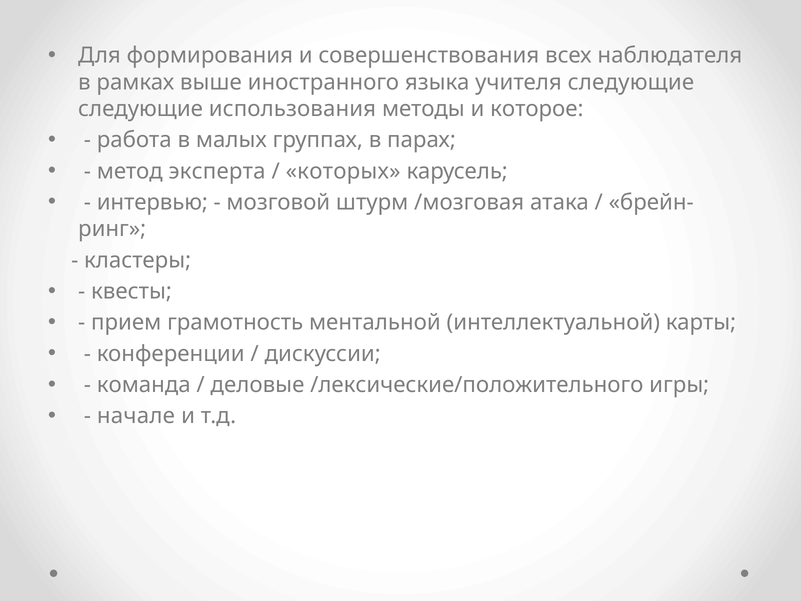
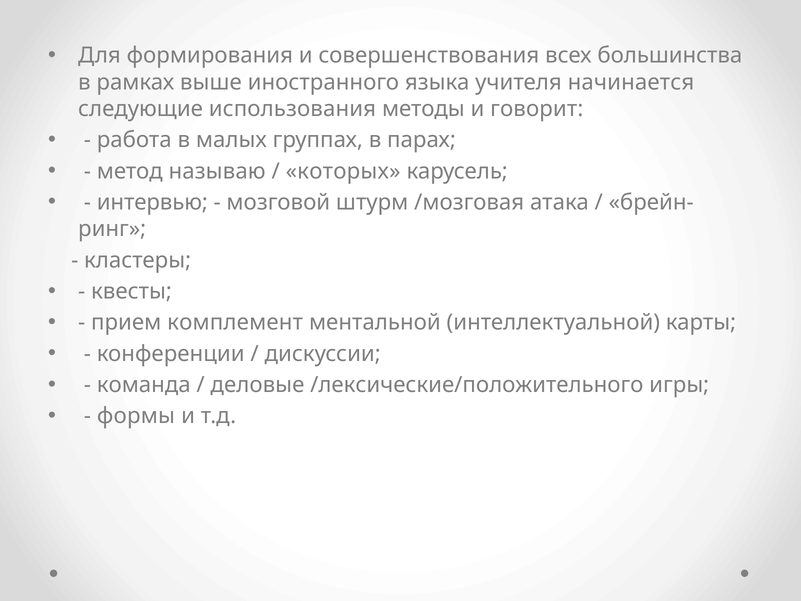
наблюдателя: наблюдателя -> большинства (670, 55)
учителя следующие: следующие -> начинается (631, 82)
которое: которое -> говорит (537, 109)
эксперта: эксперта -> называю (217, 171)
грамотность: грамотность -> комплемент (235, 322)
начале: начале -> формы (136, 416)
